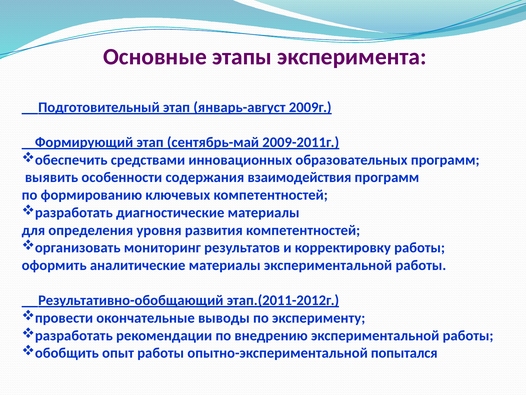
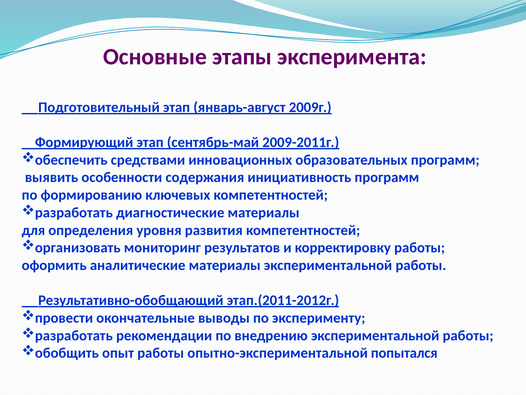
взаимодействия: взаимодействия -> инициативность (299, 177)
